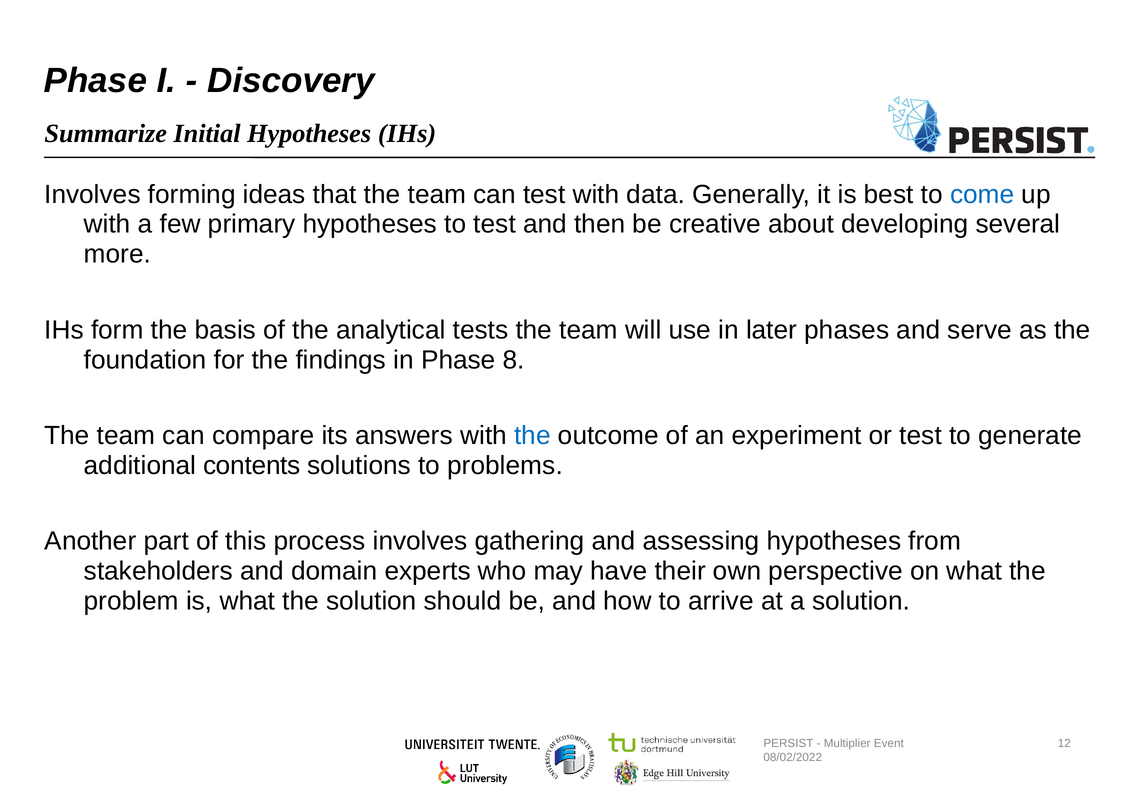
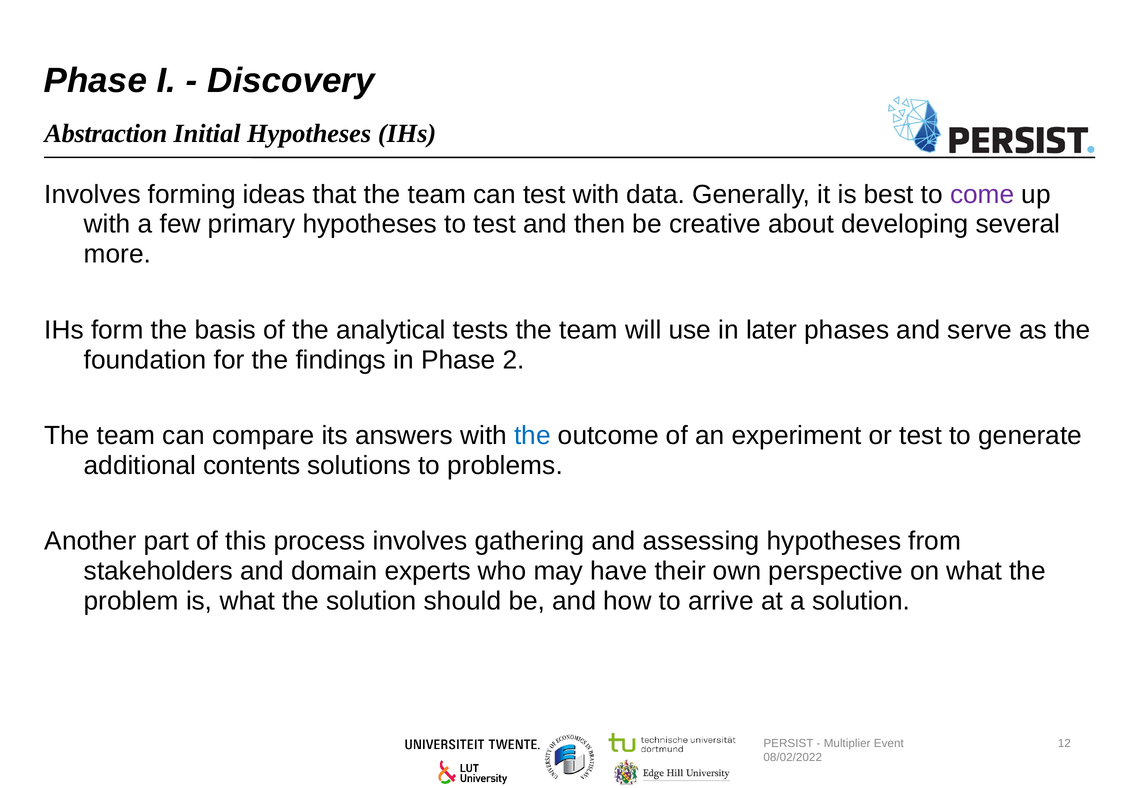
Summarize: Summarize -> Abstraction (106, 134)
come colour: blue -> purple (982, 194)
8: 8 -> 2 (514, 360)
